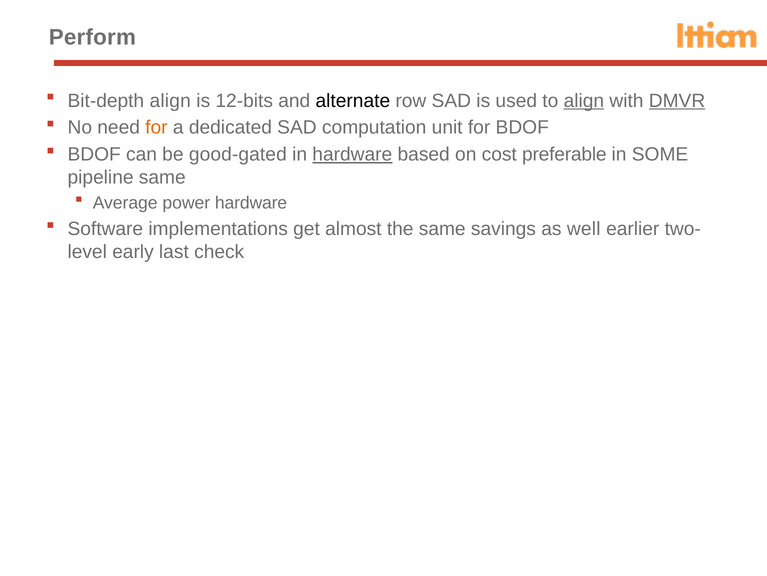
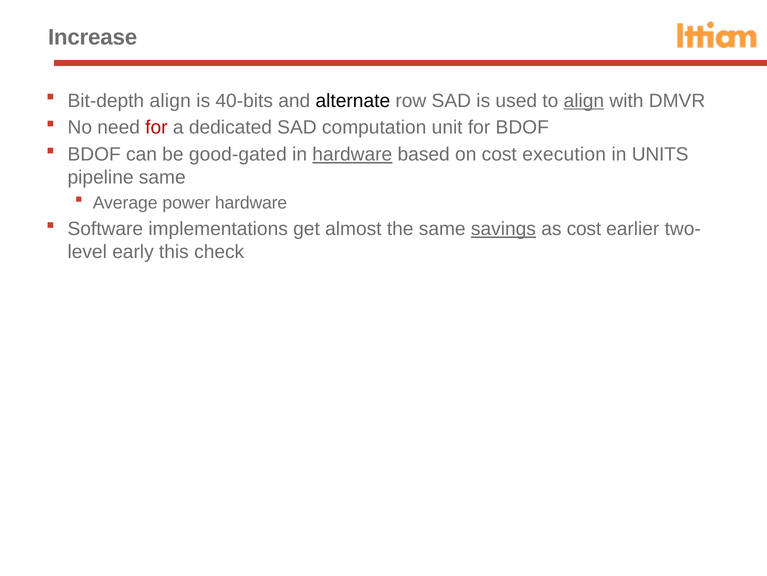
Perform: Perform -> Increase (93, 37)
12-bits: 12-bits -> 40-bits (244, 101)
DMVR underline: present -> none (677, 101)
for colour: orange -> red (156, 127)
preferable: preferable -> execution (564, 154)
SOME: SOME -> UNITS (660, 154)
savings underline: none -> present (503, 229)
as well: well -> cost (584, 229)
last: last -> this (174, 252)
